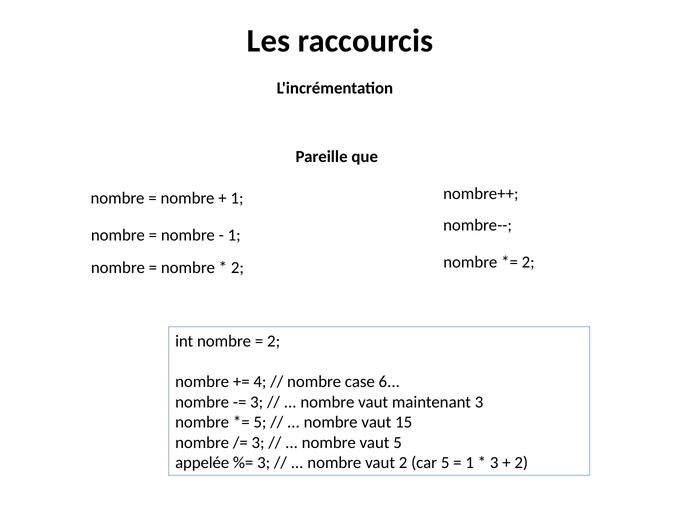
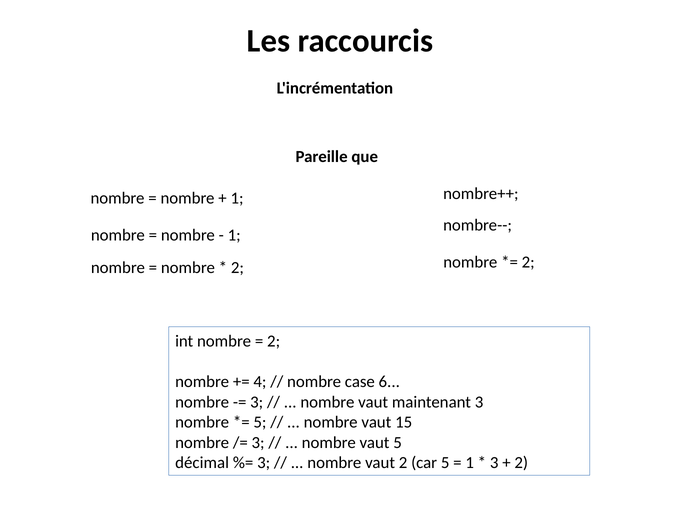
appelée: appelée -> décimal (202, 462)
